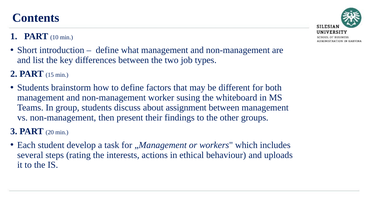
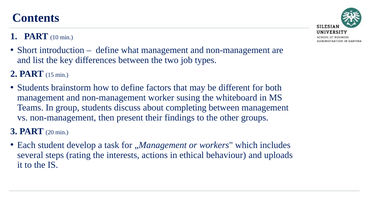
assignment: assignment -> completing (186, 108)
